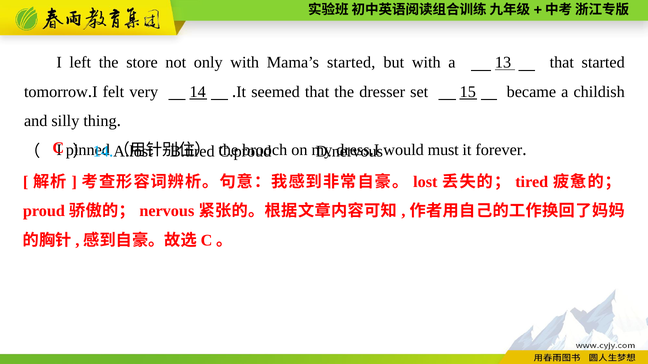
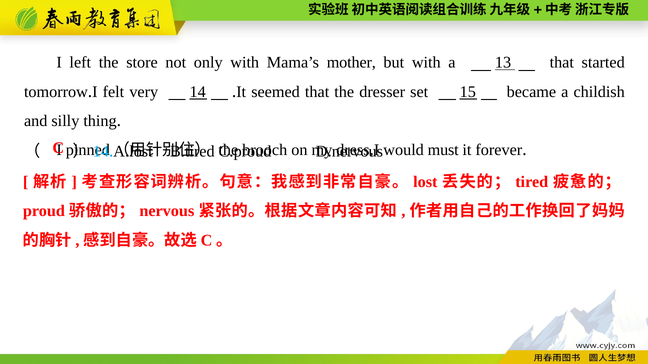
Mama’s started: started -> mother (351, 63)
